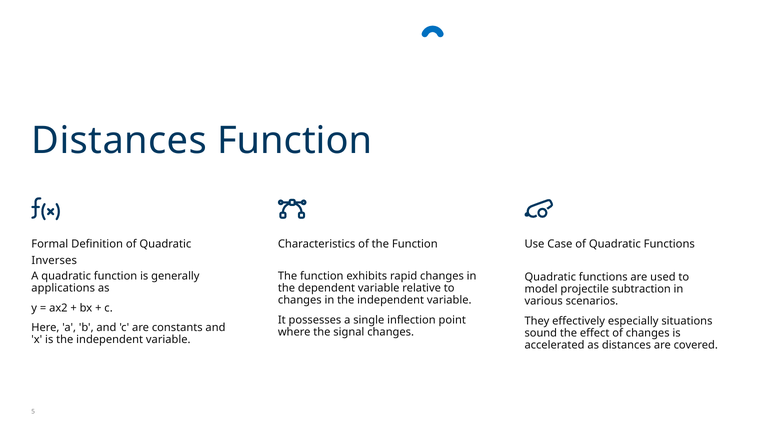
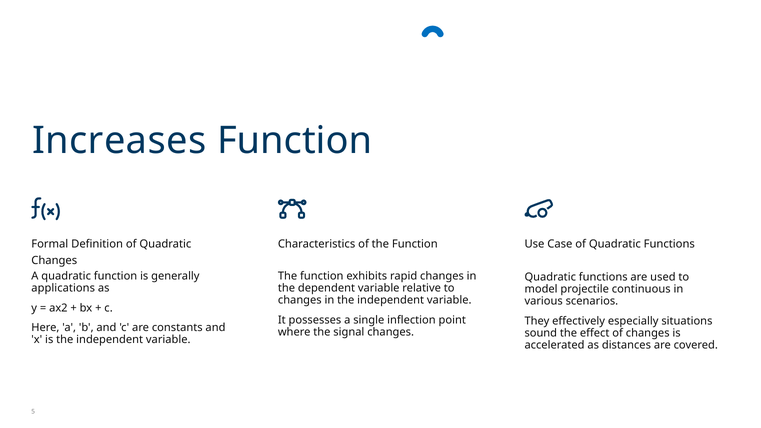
Distances: Distances -> Increases (119, 141)
Inverses: Inverses -> Changes (54, 260)
subtraction: subtraction -> continuous (641, 289)
